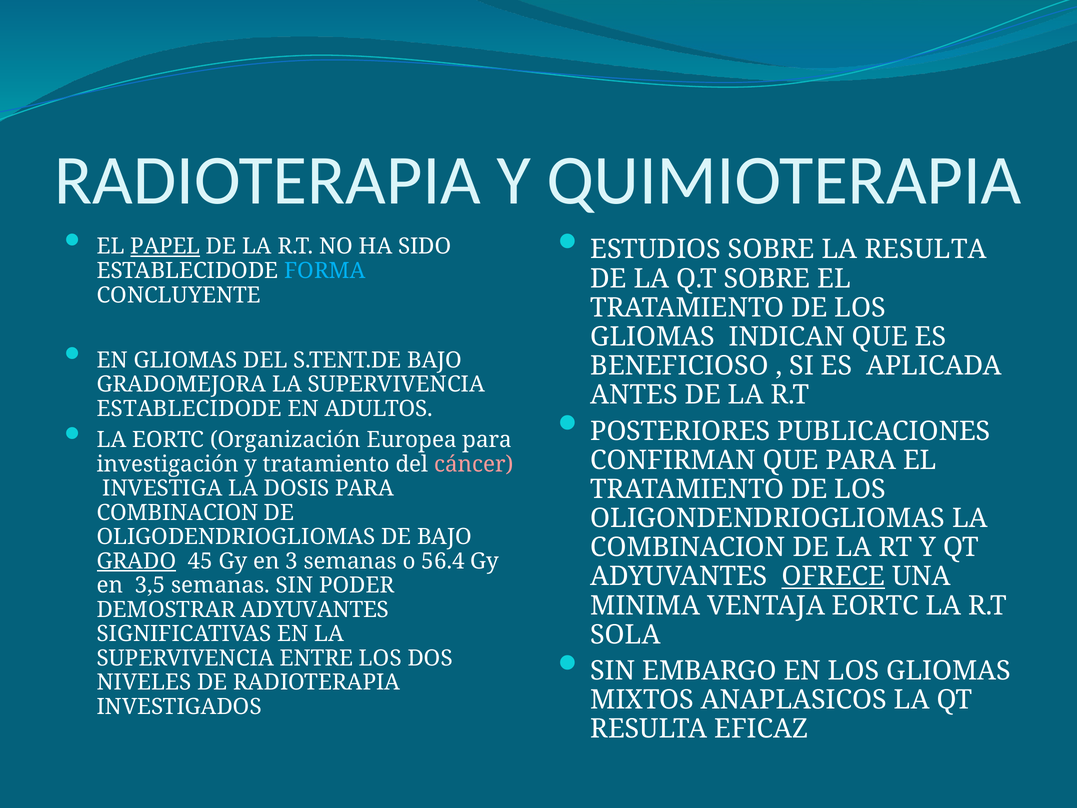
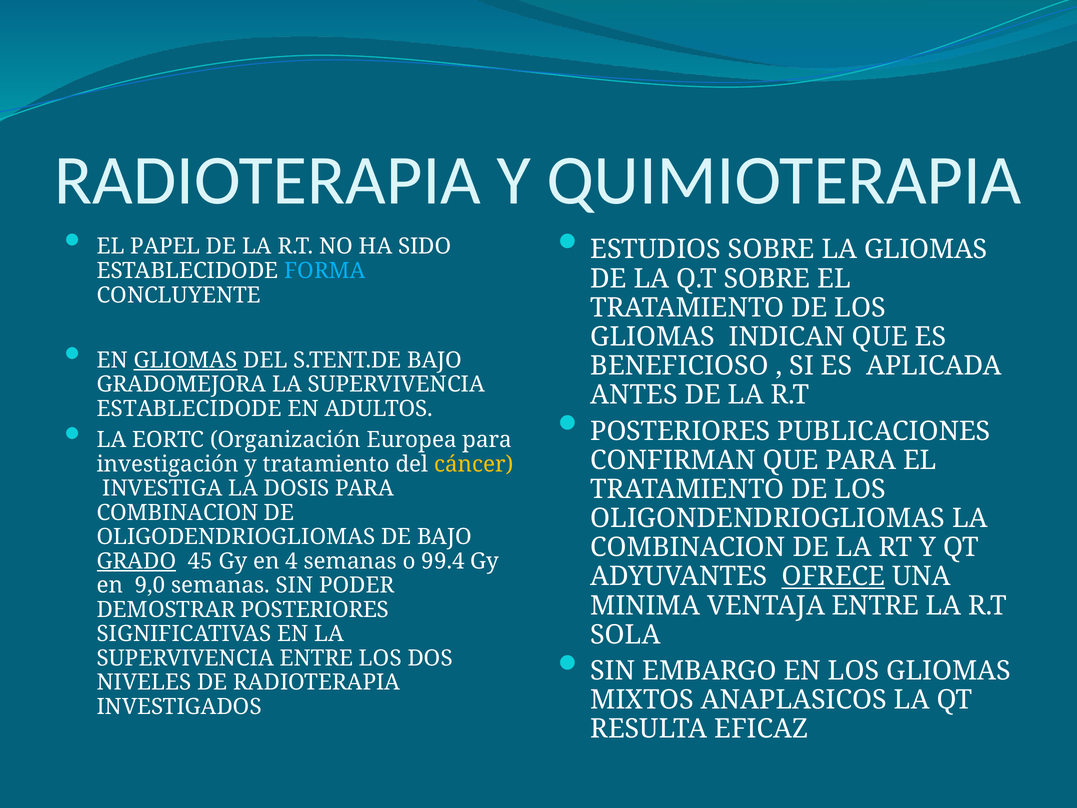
PAPEL underline: present -> none (165, 246)
LA RESULTA: RESULTA -> GLIOMAS (926, 250)
GLIOMAS underline: none -> present (185, 360)
cáncer colour: pink -> yellow (474, 464)
3: 3 -> 4 (292, 561)
56.4: 56.4 -> 99.4 (443, 561)
3,5: 3,5 -> 9,0 (150, 585)
VENTAJA EORTC: EORTC -> ENTRE (875, 606)
DEMOSTRAR ADYUVANTES: ADYUVANTES -> POSTERIORES (315, 610)
